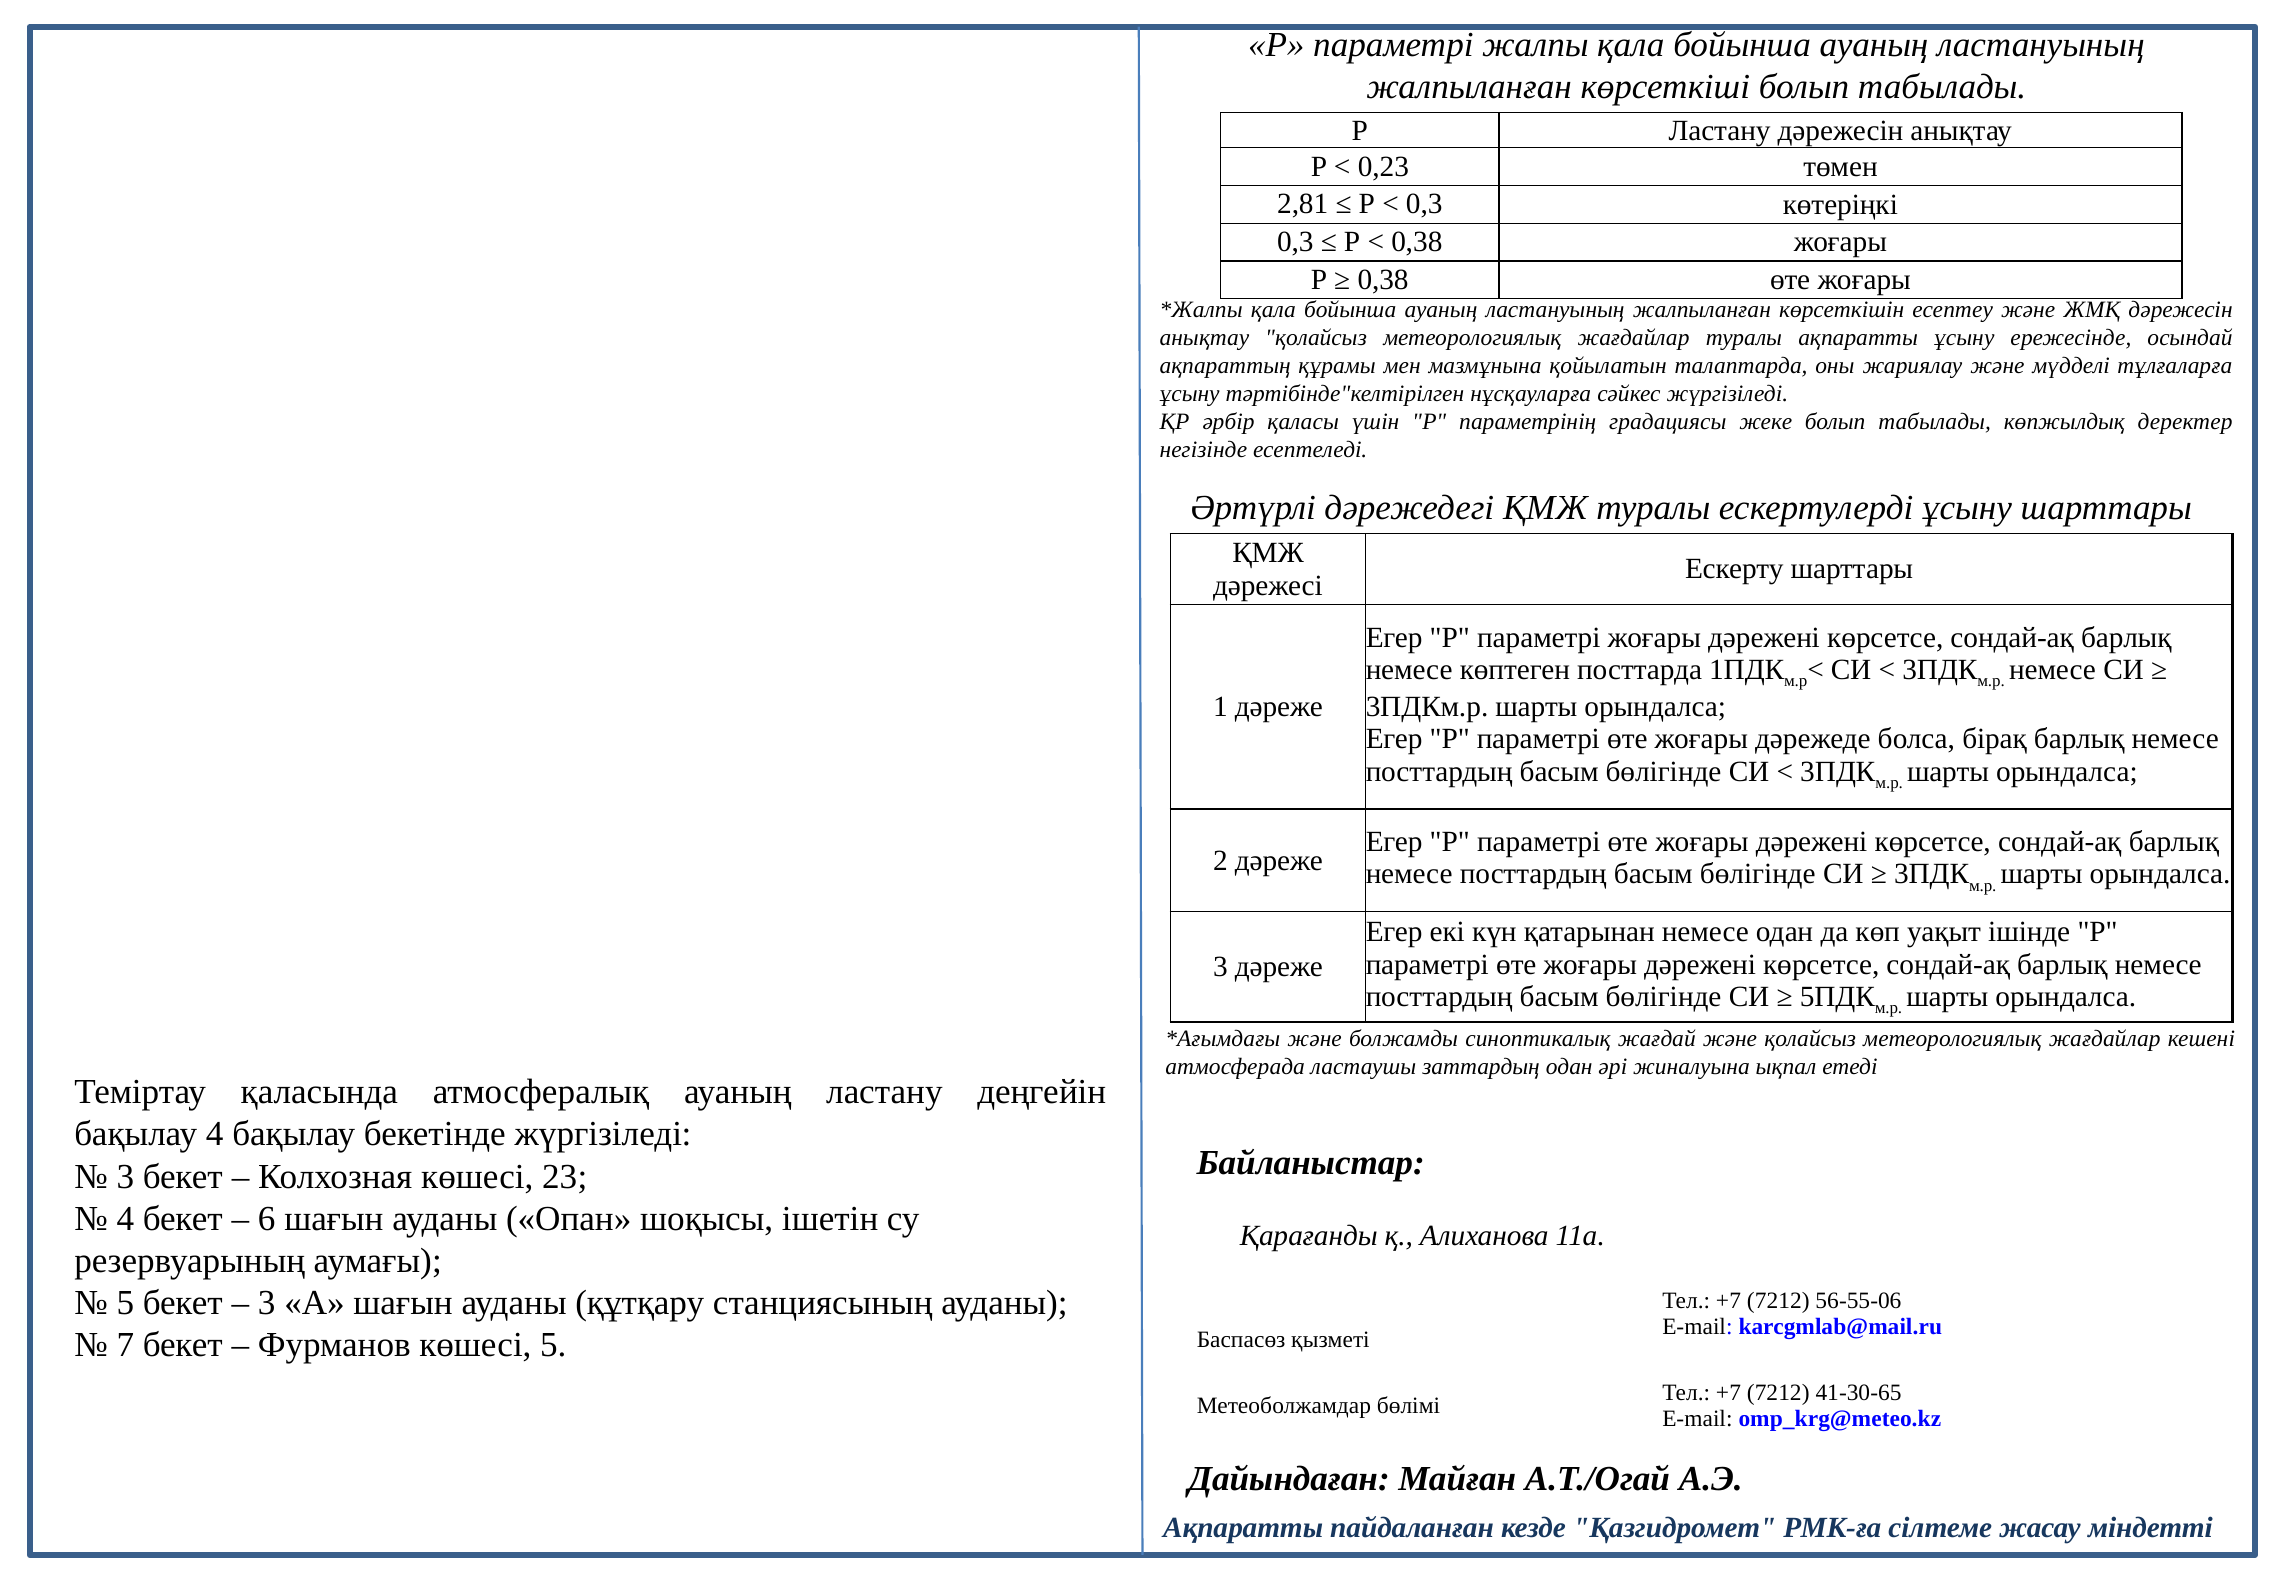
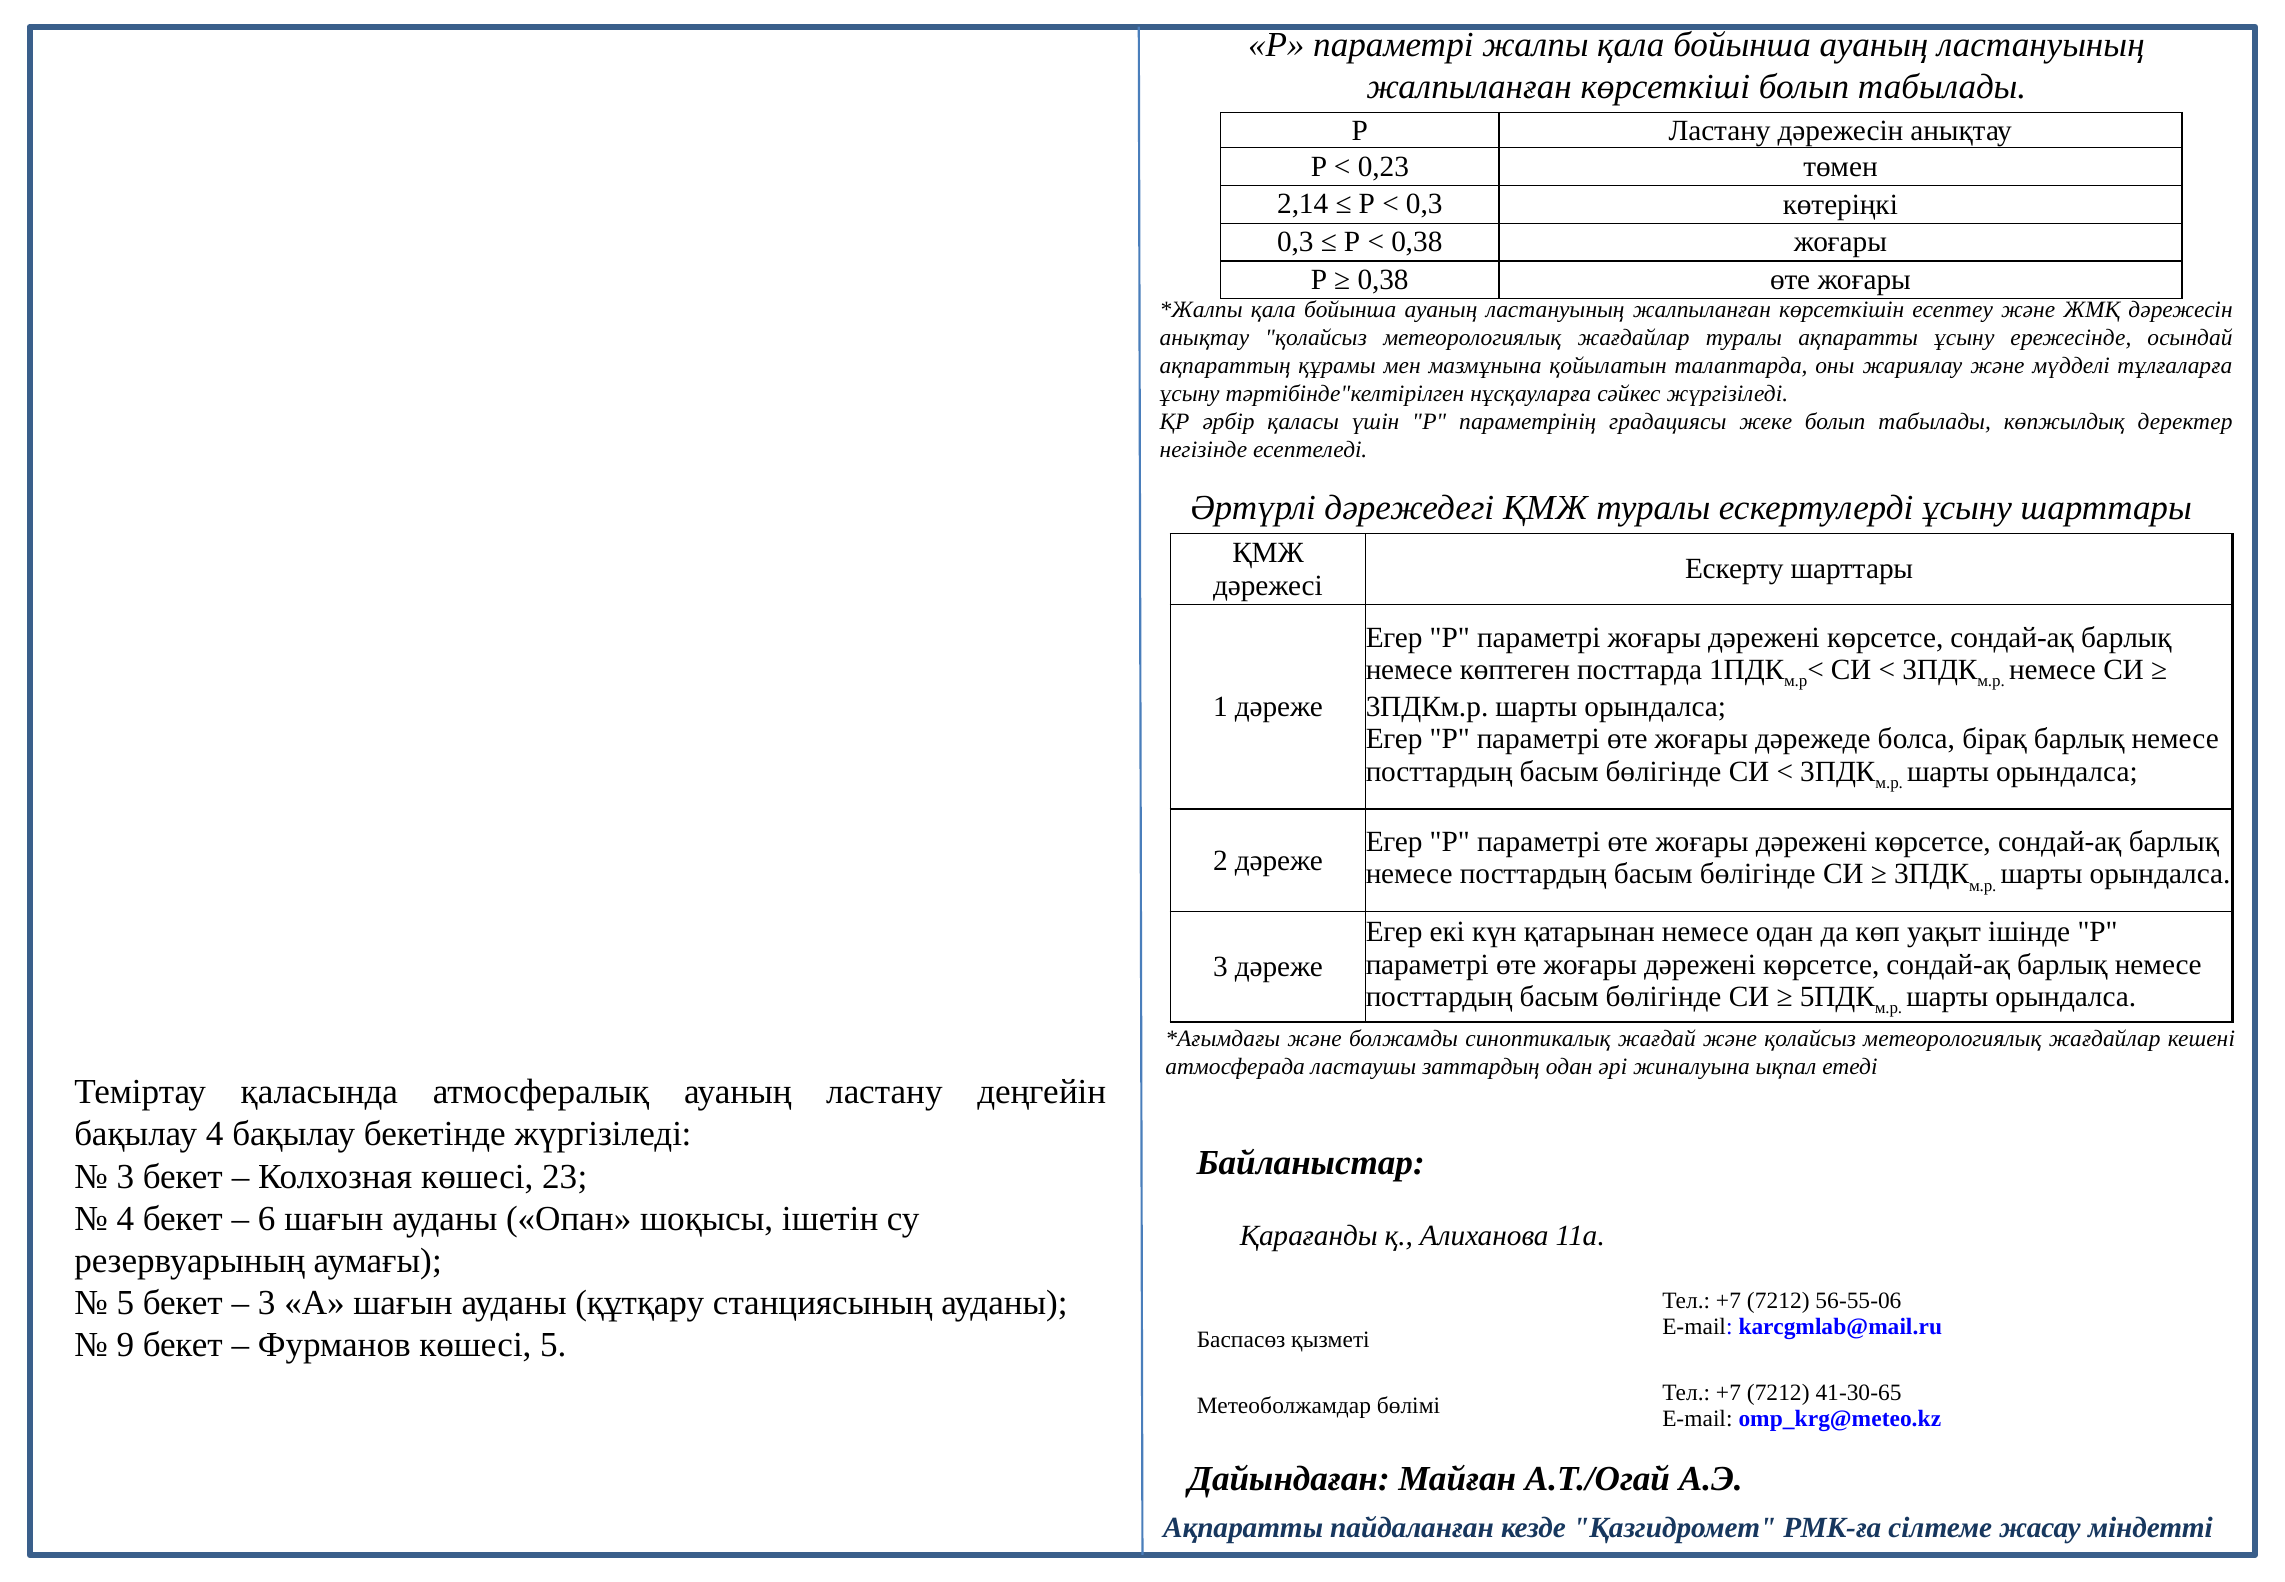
2,81: 2,81 -> 2,14 (1303, 204)
7: 7 -> 9 (125, 1345)
